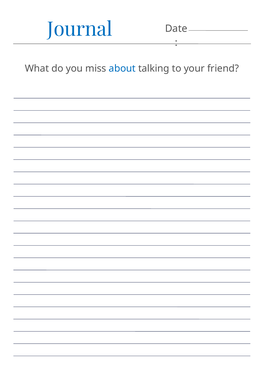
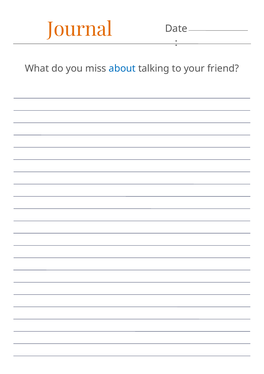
Journal colour: blue -> orange (80, 29)
